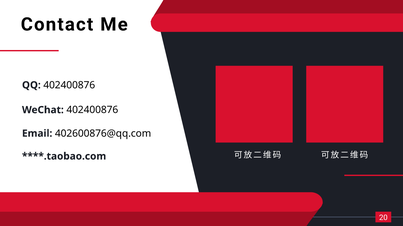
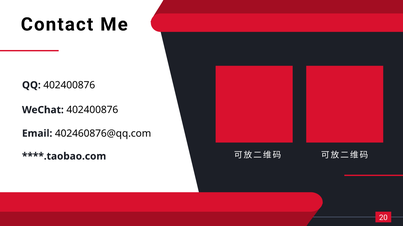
402600876@qq.com: 402600876@qq.com -> 402460876@qq.com (103, 134)
